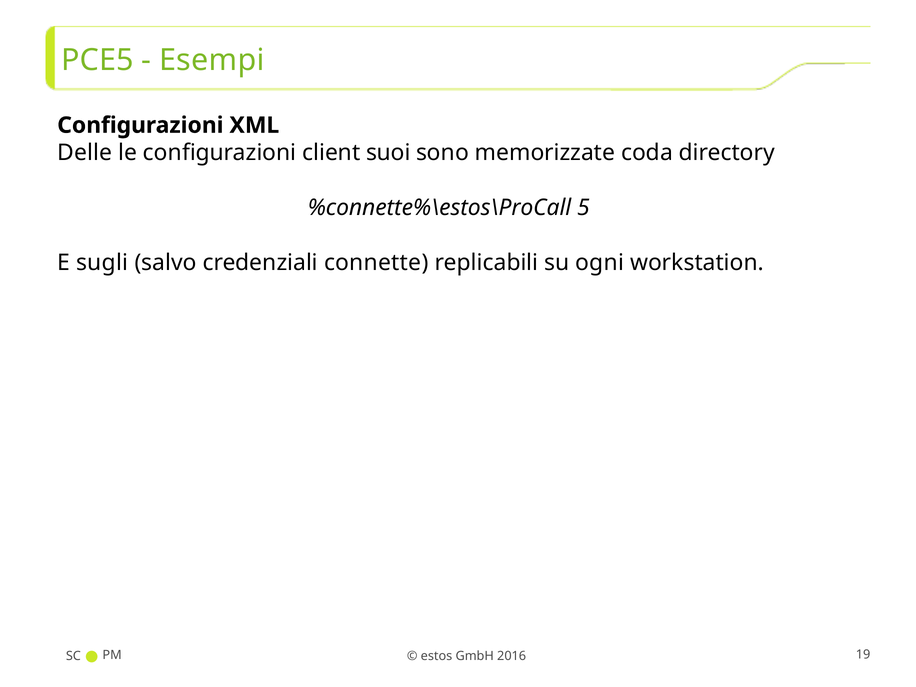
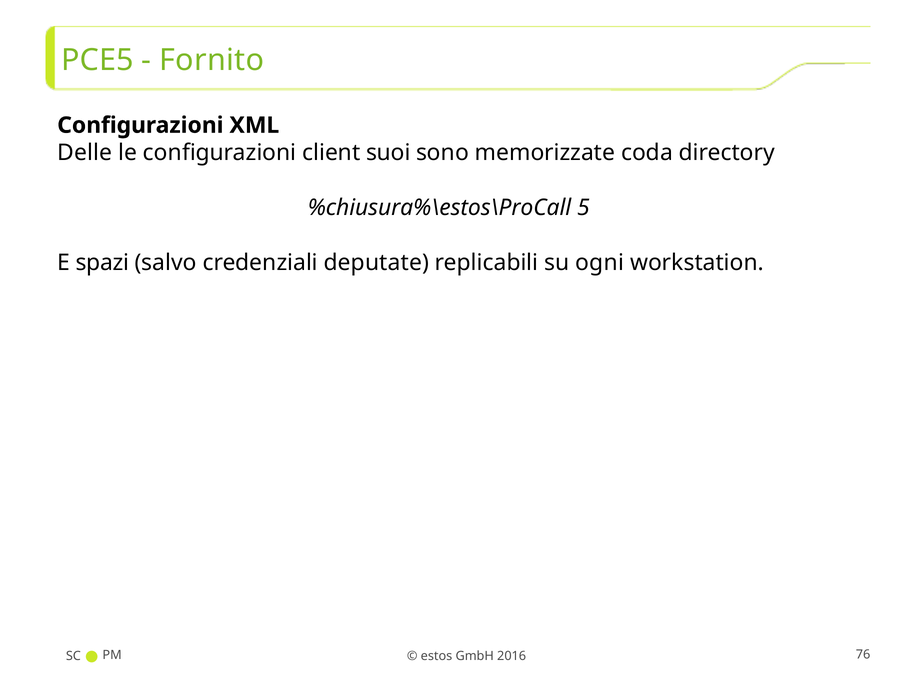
Esempi: Esempi -> Fornito (212, 60)
%connette%\estos\ProCall: %connette%\estos\ProCall -> %chiusura%\estos\ProCall (439, 208)
sugli: sugli -> spazi (102, 263)
connette: connette -> deputate (376, 263)
19: 19 -> 76 (863, 655)
